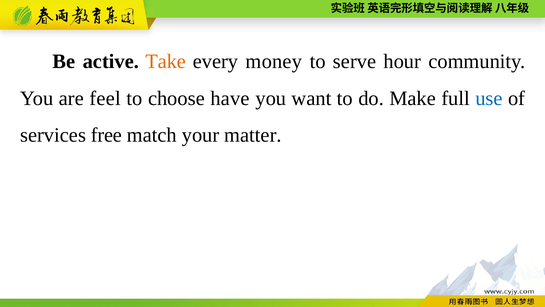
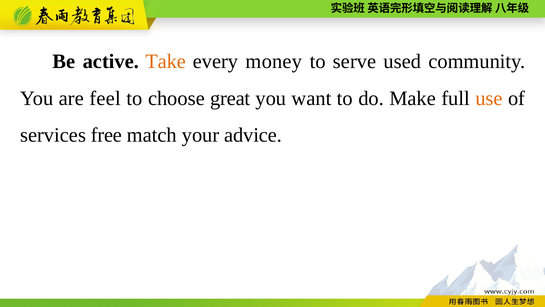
hour: hour -> used (402, 61)
have: have -> great (230, 98)
use colour: blue -> orange (489, 98)
matter: matter -> advice (253, 135)
